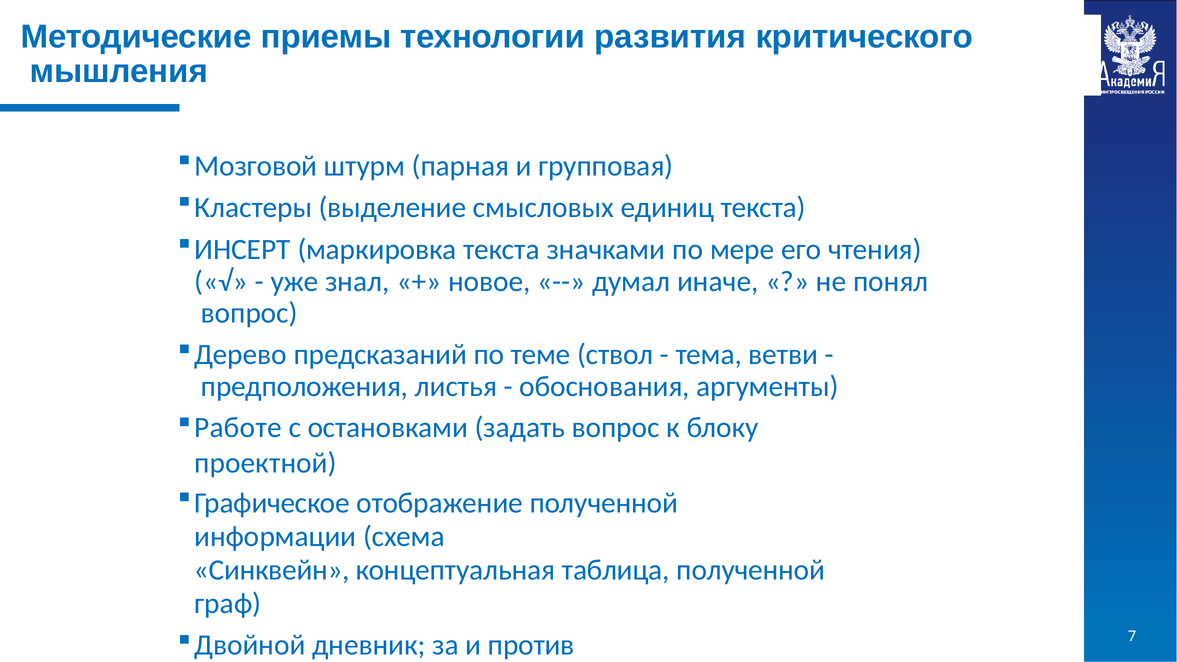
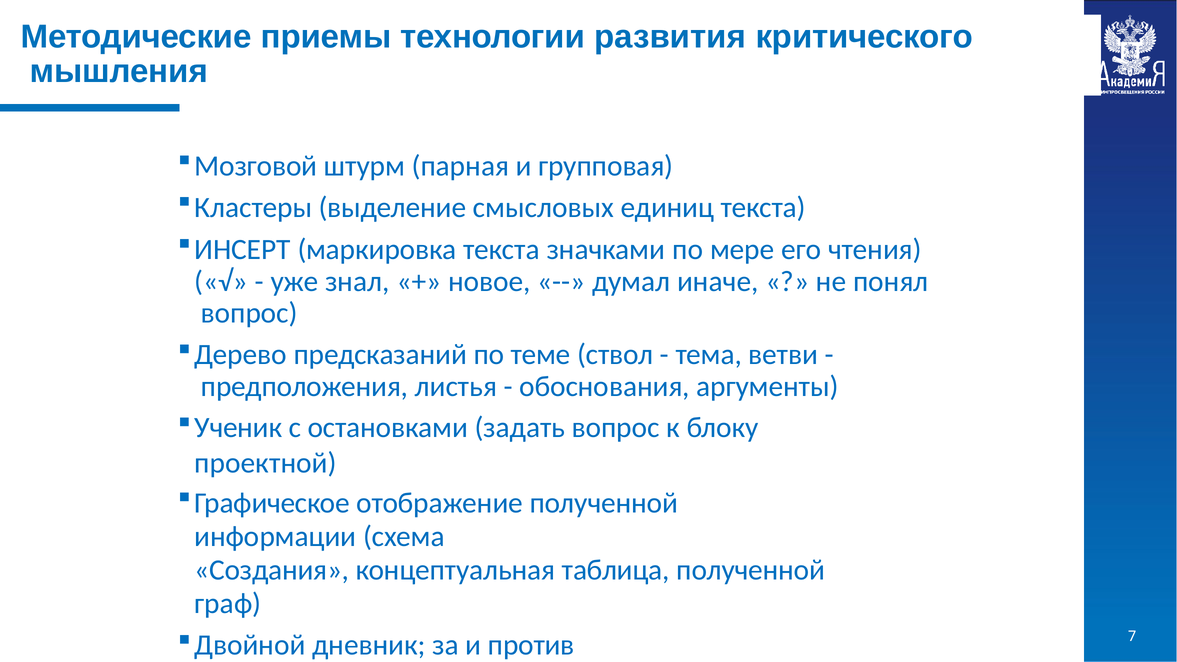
Работе: Работе -> Ученик (238, 428)
Синквейн: Синквейн -> Создания (272, 570)
